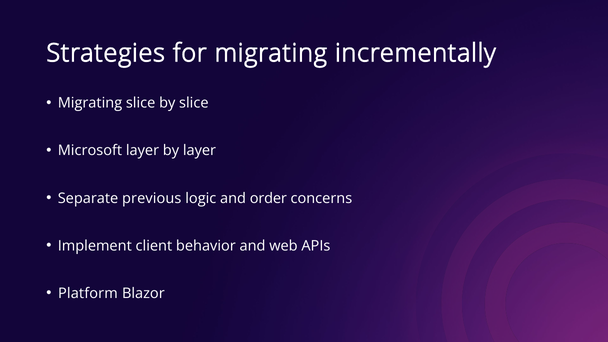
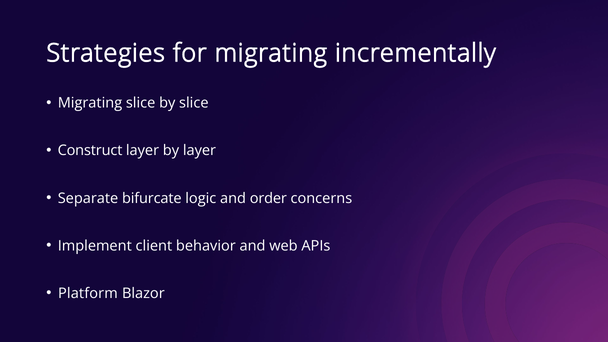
Microsoft: Microsoft -> Construct (90, 151)
previous: previous -> bifurcate (152, 198)
